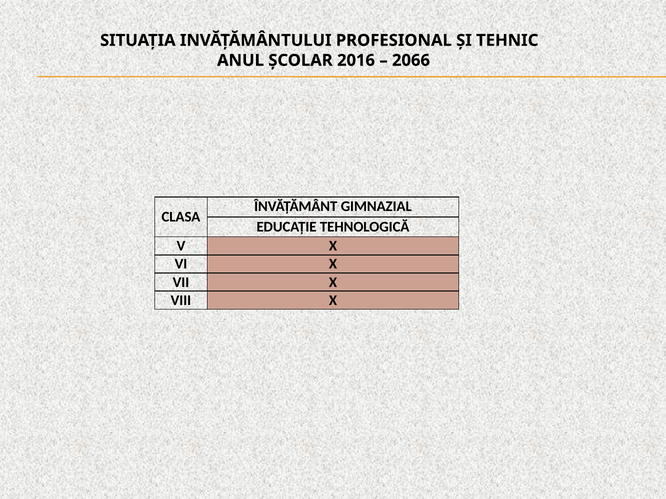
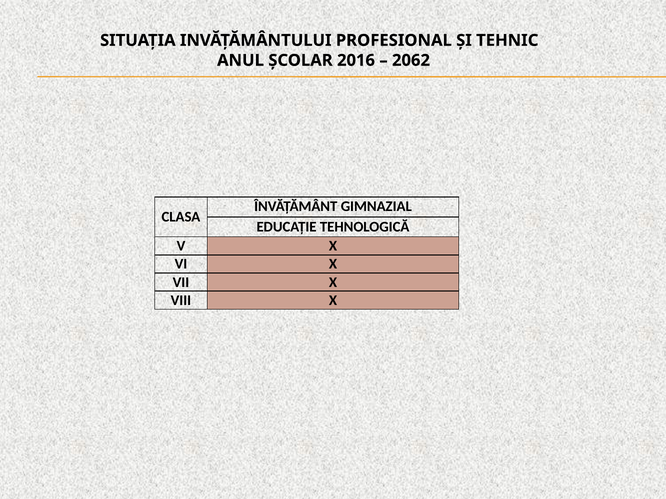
2066: 2066 -> 2062 (411, 60)
